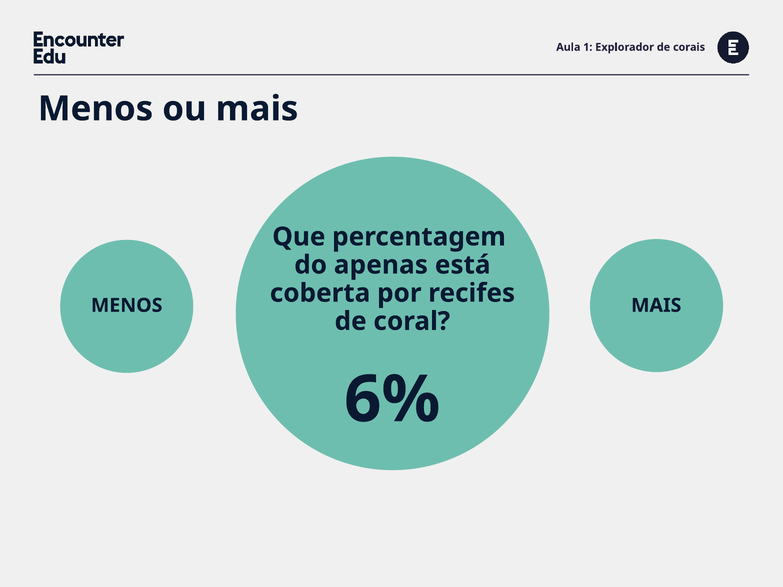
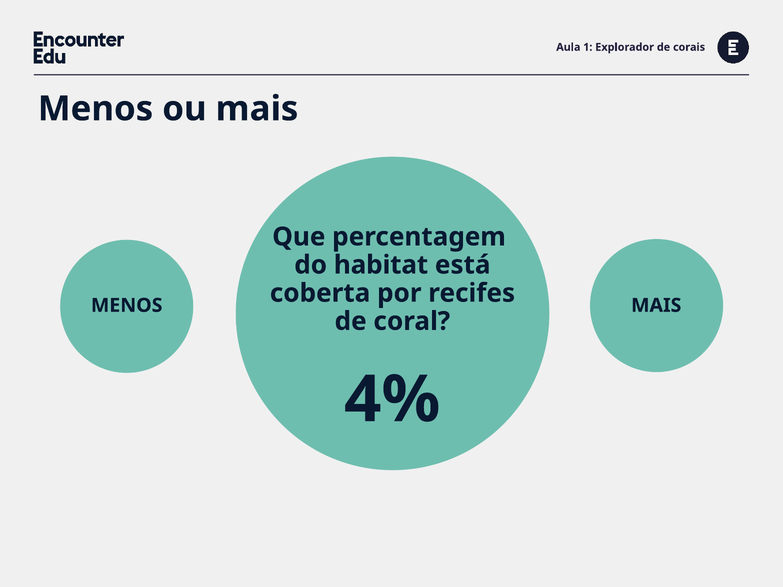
apenas: apenas -> habitat (381, 265)
6%: 6% -> 4% (392, 400)
